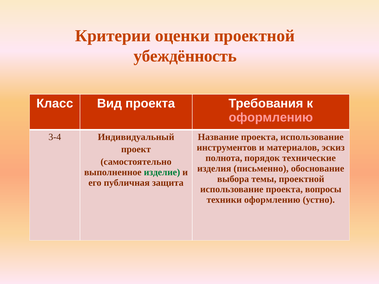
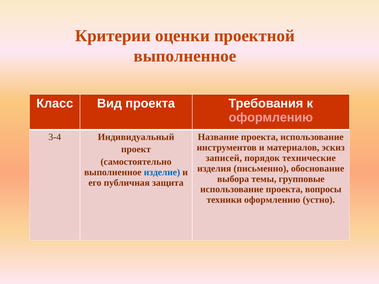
убеждённость: убеждённость -> выполненное (185, 56)
полнота: полнота -> записей (224, 158)
изделие colour: green -> blue (162, 172)
темы проектной: проектной -> групповые (302, 179)
